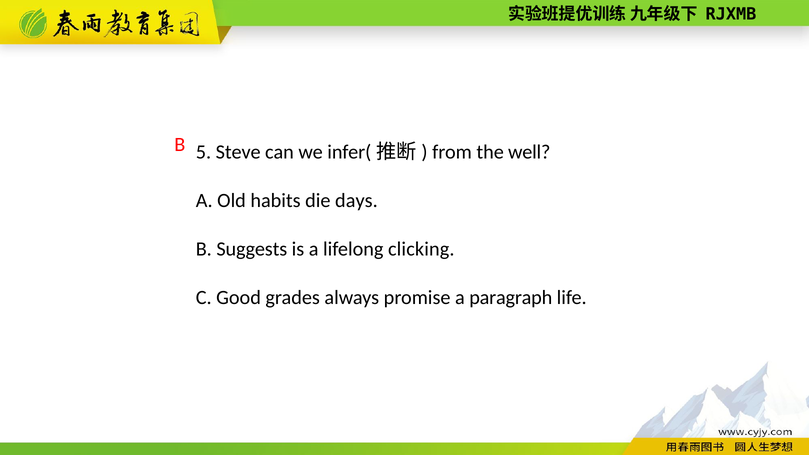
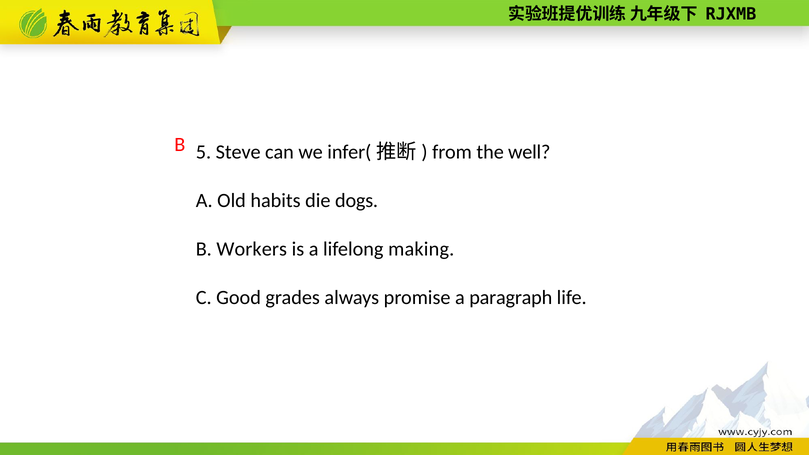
days: days -> dogs (357, 201)
Suggests: Suggests -> Workers (252, 249)
clicking: clicking -> making (421, 249)
